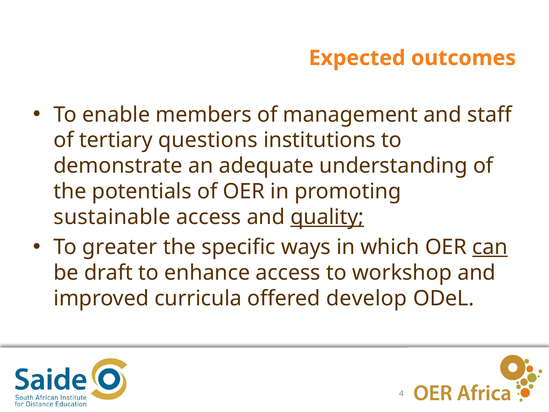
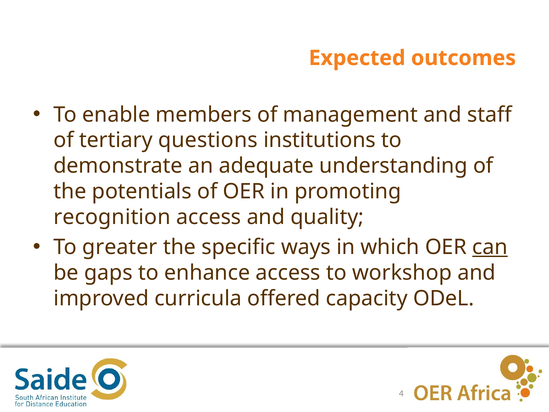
sustainable: sustainable -> recognition (112, 217)
quality underline: present -> none (327, 217)
draft: draft -> gaps (108, 273)
develop: develop -> capacity (367, 298)
